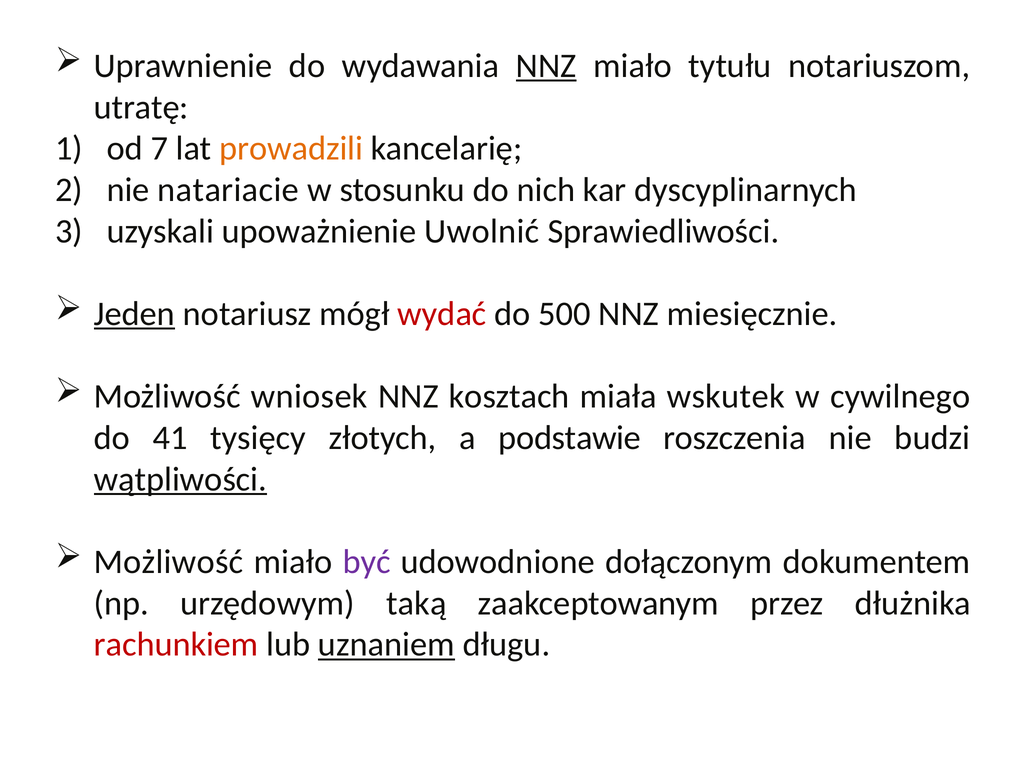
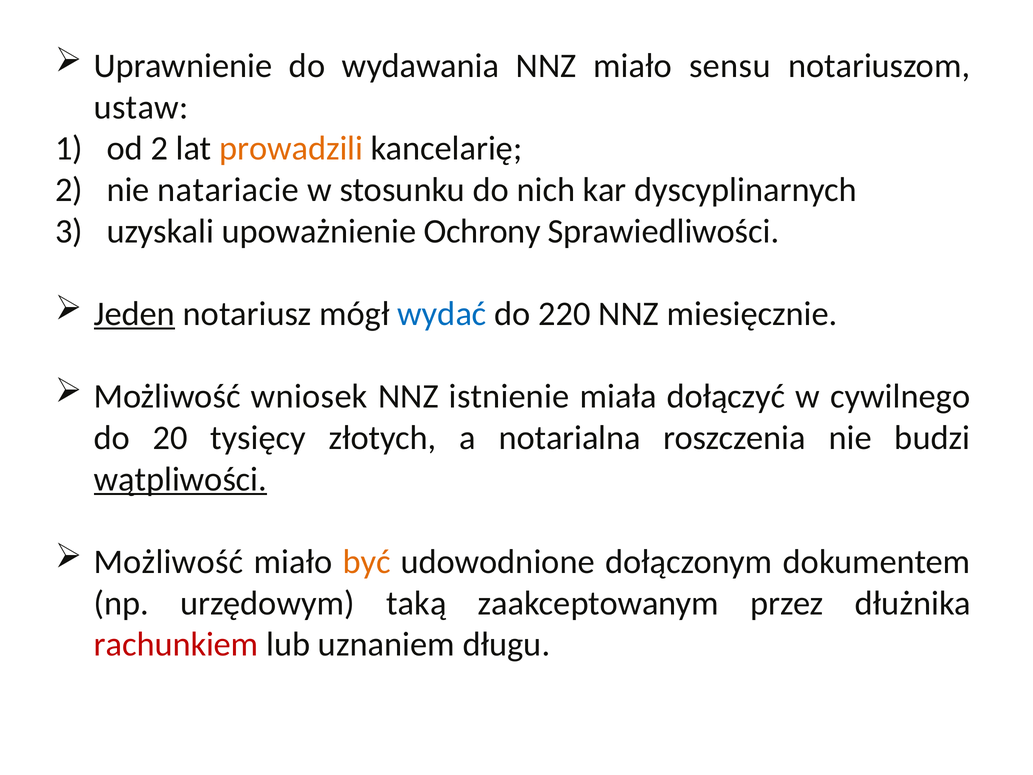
NNZ underline: present -> none (546, 66)
tytułu: tytułu -> sensu (730, 66)
utratę: utratę -> ustaw (141, 107)
od 7: 7 -> 2 (159, 148)
Uwolnić: Uwolnić -> Ochrony (482, 231)
wydać colour: red -> blue (442, 314)
500: 500 -> 220 (565, 314)
kosztach: kosztach -> istnienie (509, 396)
wskutek: wskutek -> dołączyć (726, 396)
41: 41 -> 20 (170, 438)
podstawie: podstawie -> notarialna (570, 438)
być colour: purple -> orange (367, 562)
uznaniem underline: present -> none (386, 644)
